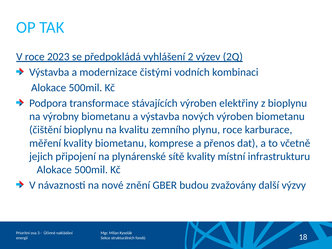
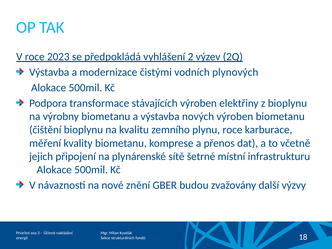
kombinaci: kombinaci -> plynových (235, 72)
sítě kvality: kvality -> šetrné (201, 156)
